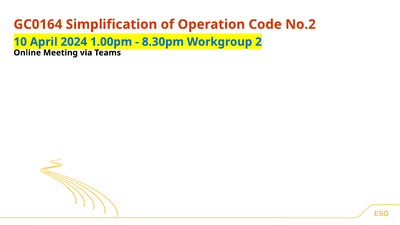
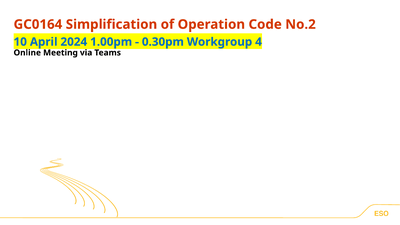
8.30pm: 8.30pm -> 0.30pm (163, 42)
2: 2 -> 4 (259, 42)
